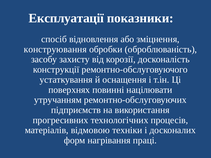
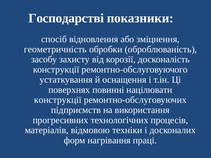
Експлуатації: Експлуатації -> Господарстві (66, 18)
конструювання: конструювання -> геометричність (55, 49)
утручанням: утручанням -> конструкції (58, 100)
